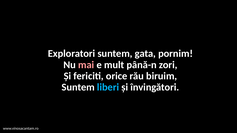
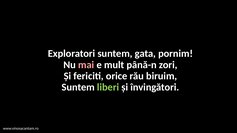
liberi colour: light blue -> light green (108, 87)
